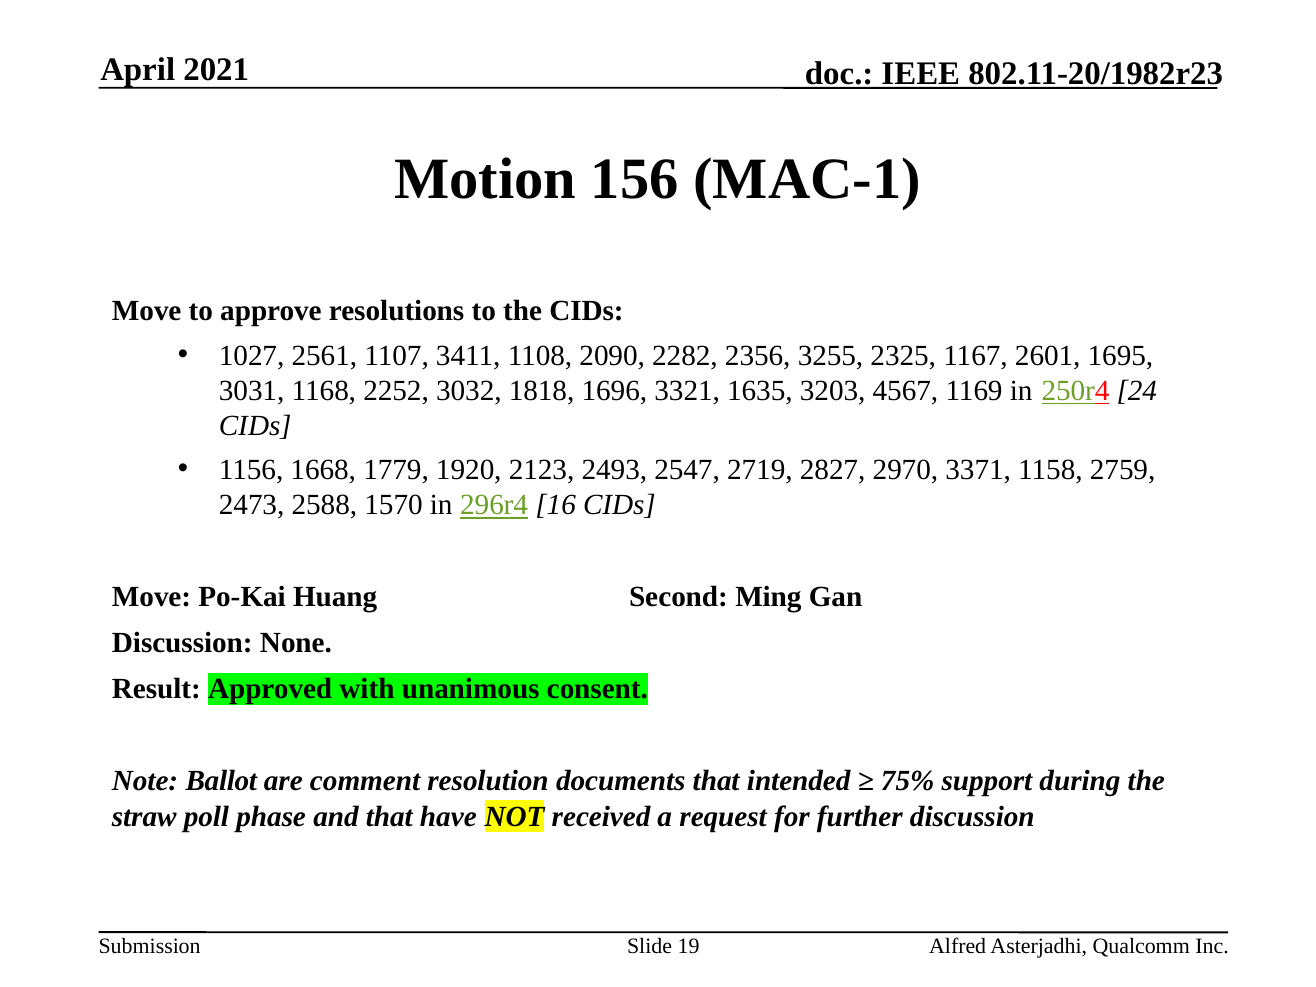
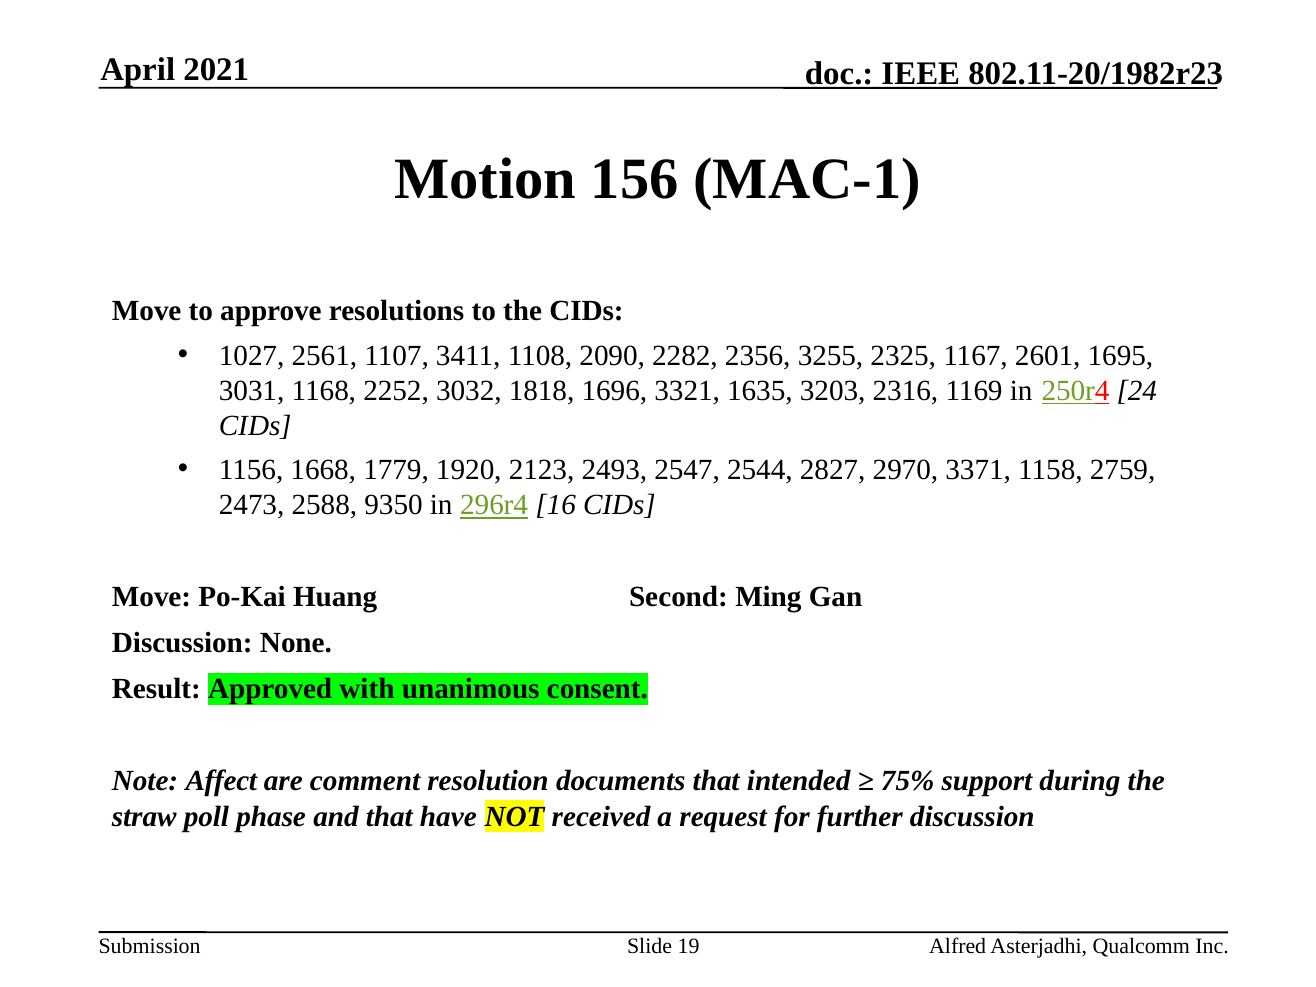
4567: 4567 -> 2316 (905, 391)
2719: 2719 -> 2544 (760, 470)
1570: 1570 -> 9350 (394, 505)
Ballot: Ballot -> Affect (221, 781)
